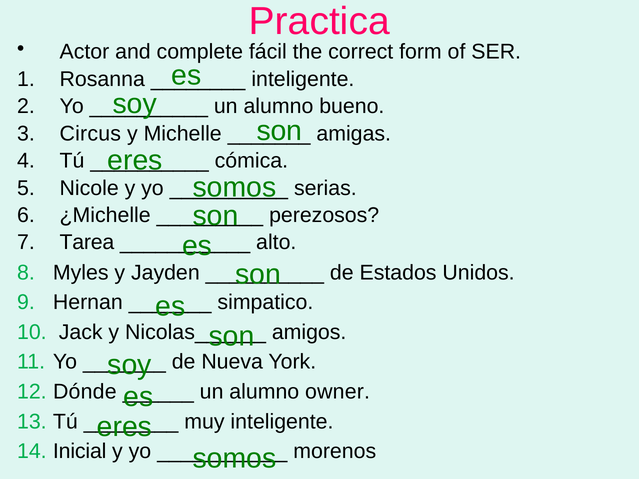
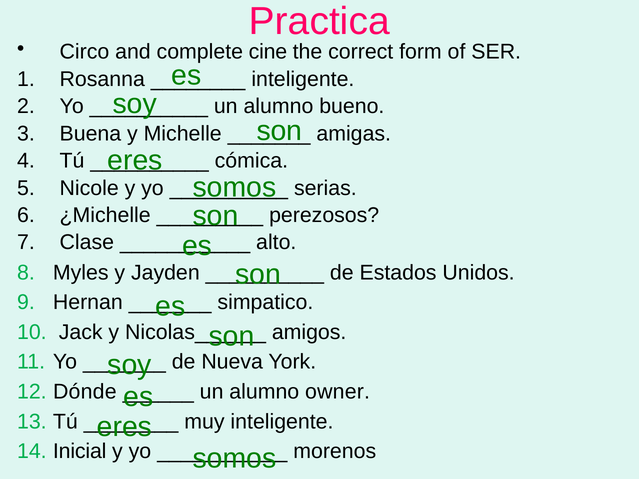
Actor: Actor -> Circo (84, 52)
fácil: fácil -> cine (268, 52)
Circus: Circus -> Buena (90, 134)
Tarea: Tarea -> Clase (87, 243)
